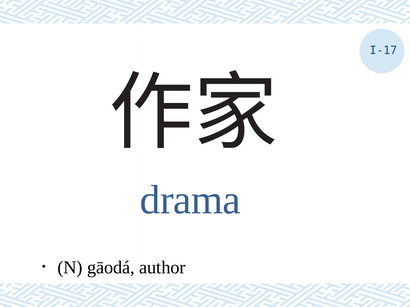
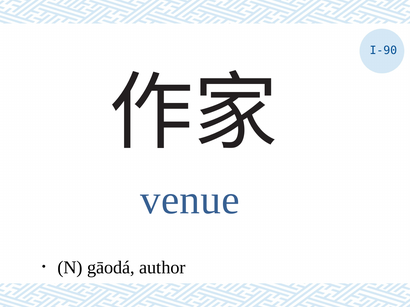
I-17: I-17 -> I-90 (383, 51)
drama: drama -> venue (190, 200)
